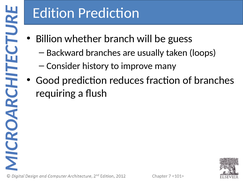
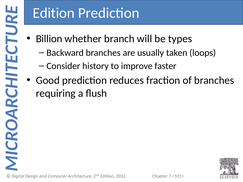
guess: guess -> types (180, 39)
many: many -> faster (165, 66)
